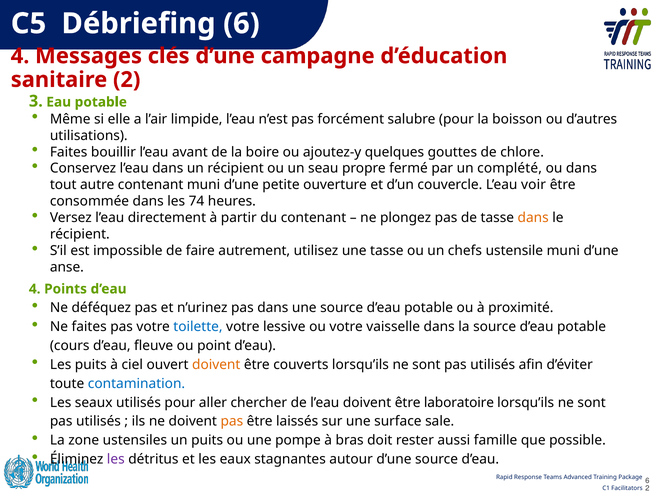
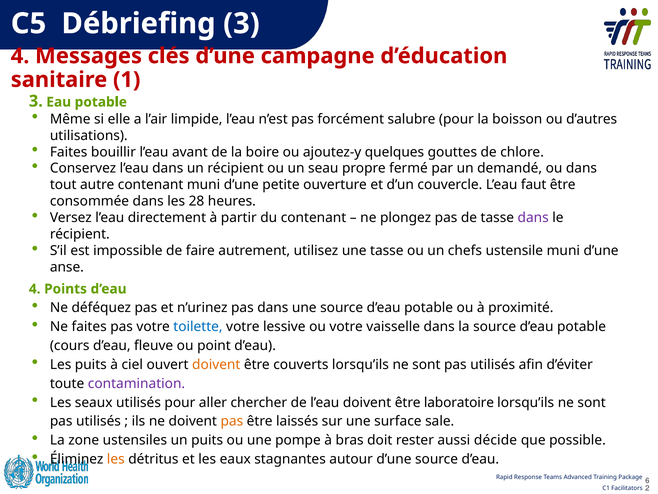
Débriefing 6: 6 -> 3 (241, 24)
sanitaire 2: 2 -> 1 (127, 80)
complété: complété -> demandé (510, 168)
voir: voir -> faut (534, 185)
74: 74 -> 28 (196, 201)
dans colour: orange -> purple (533, 218)
contamination colour: blue -> purple (136, 383)
famille: famille -> décide (496, 440)
les colour: purple -> orange (116, 459)
